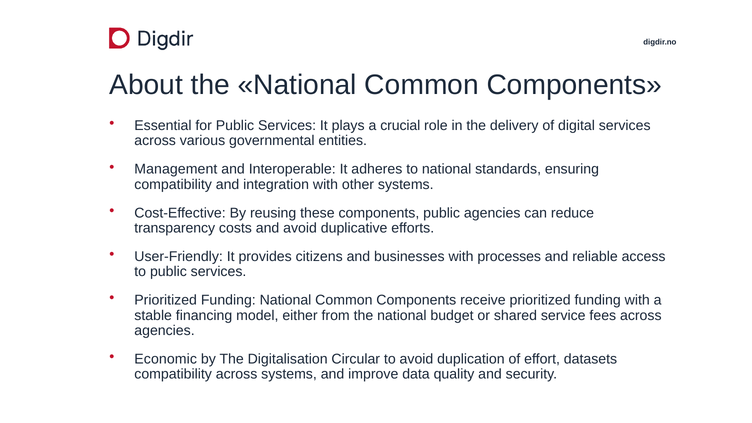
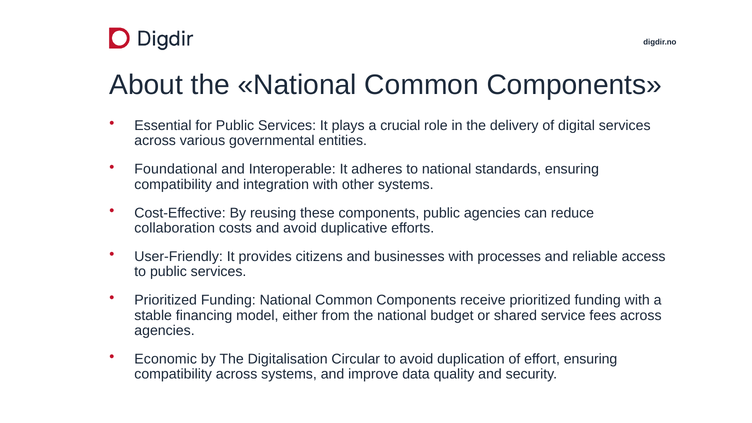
Management: Management -> Foundational (176, 169)
transparency: transparency -> collaboration (175, 228)
effort datasets: datasets -> ensuring (591, 359)
